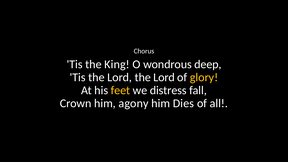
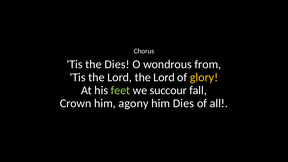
the King: King -> Dies (117, 64)
deep: deep -> from (208, 64)
feet colour: yellow -> light green (120, 90)
distress: distress -> succour (168, 90)
